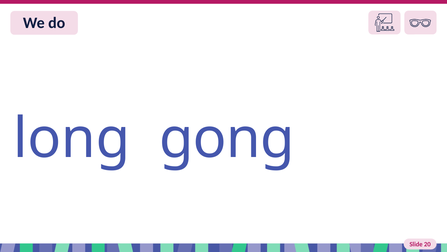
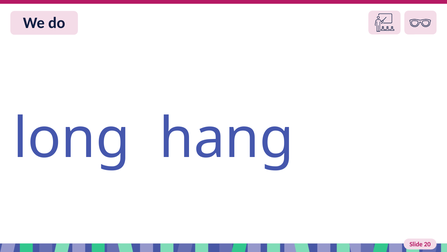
gong: gong -> hang (227, 138)
